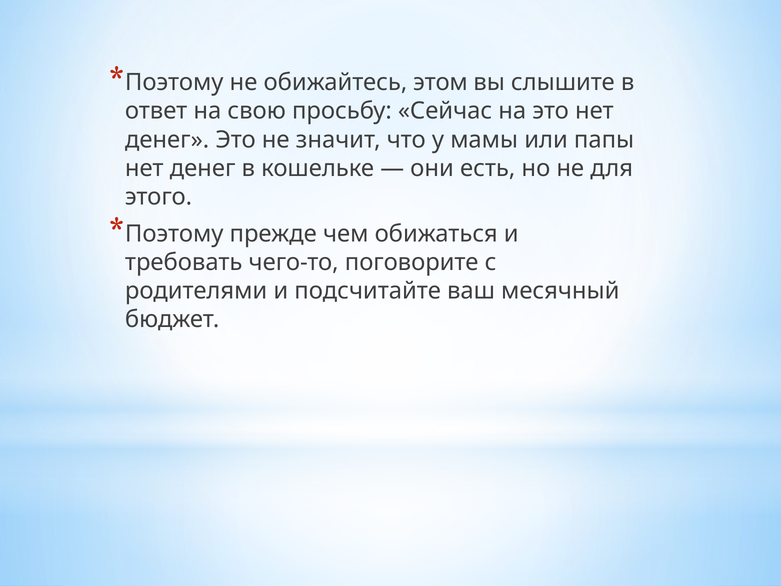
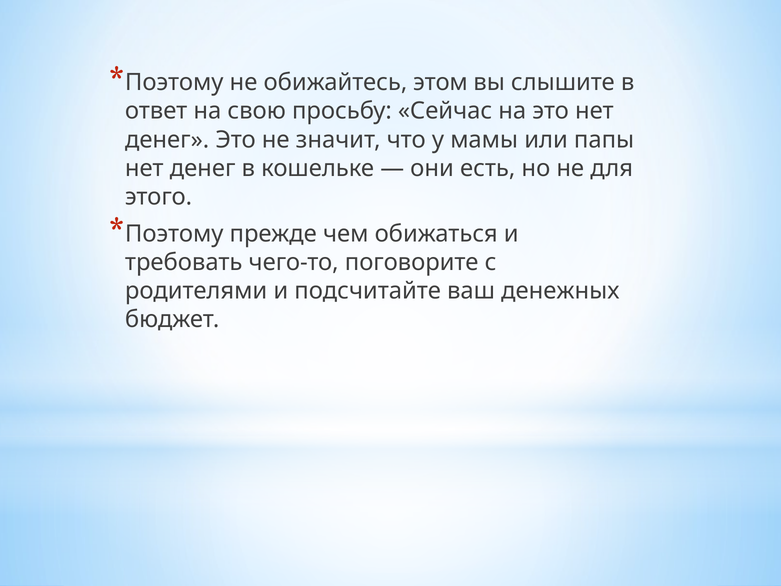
месячный: месячный -> денежных (560, 291)
